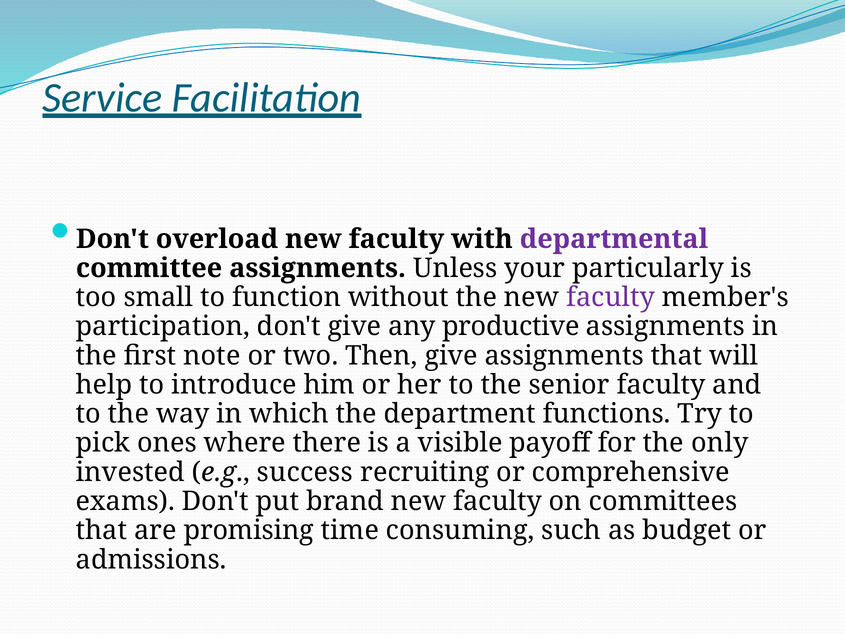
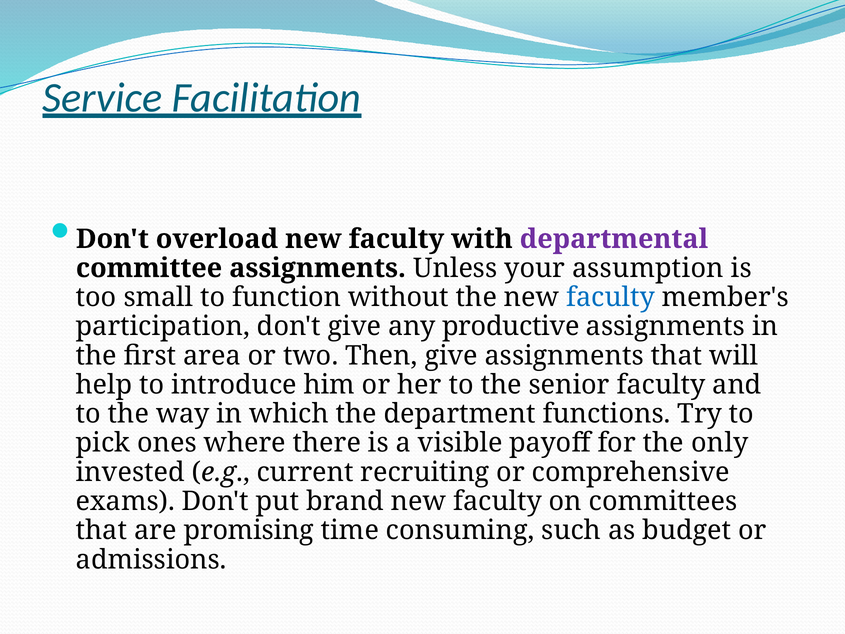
particularly: particularly -> assumption (648, 268)
faculty colour: purple -> blue (610, 297)
note: note -> area (212, 355)
success: success -> current (305, 472)
